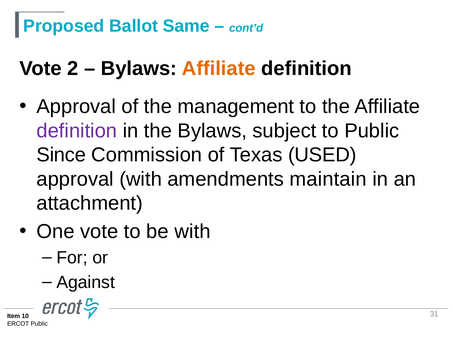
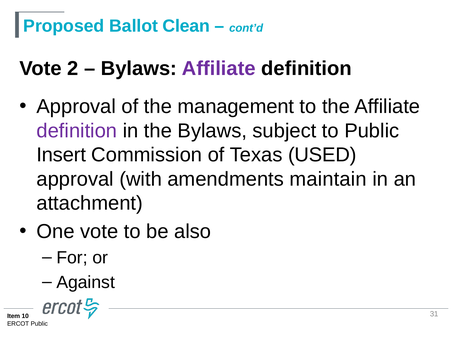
Same: Same -> Clean (186, 26)
Affiliate colour: orange -> purple (219, 69)
Since: Since -> Insert (61, 155)
be with: with -> also (193, 231)
